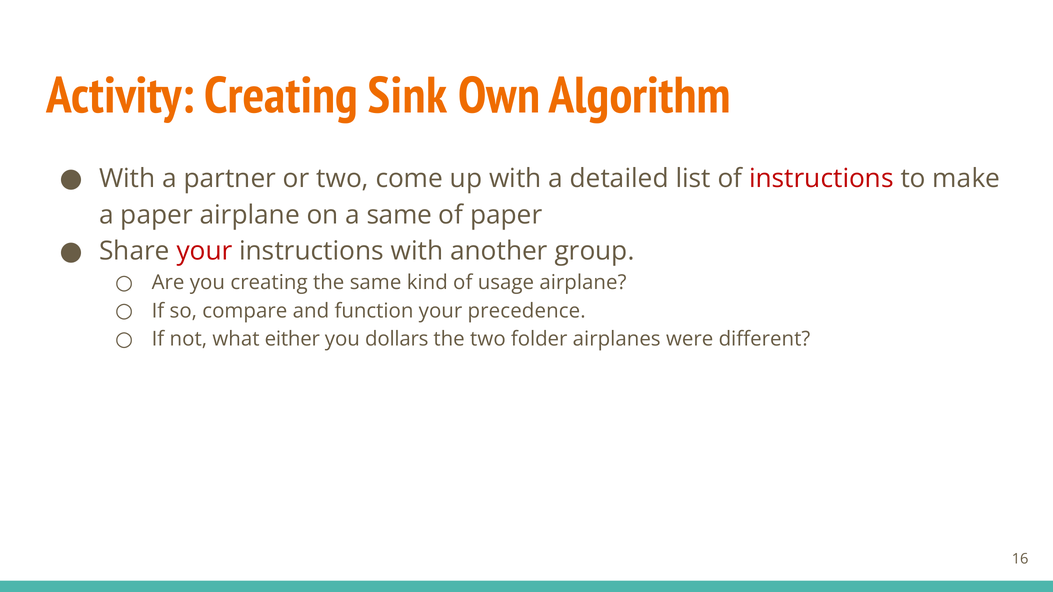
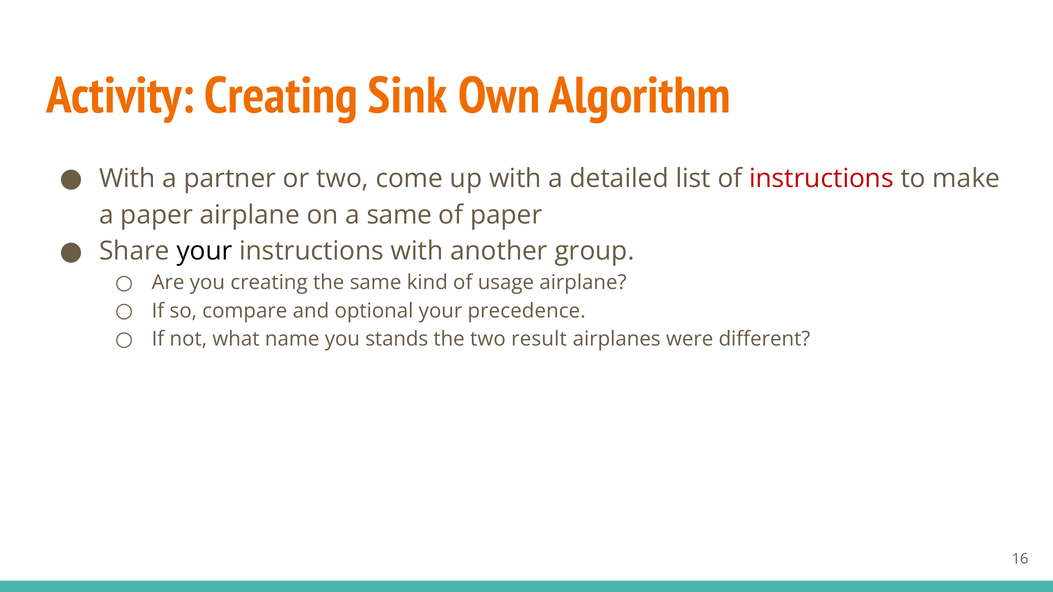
your colour: red -> black (204, 251)
function: function -> optional (374, 311)
either: either -> name (292, 339)
dollars: dollars -> stands (397, 339)
folder: folder -> result (539, 339)
